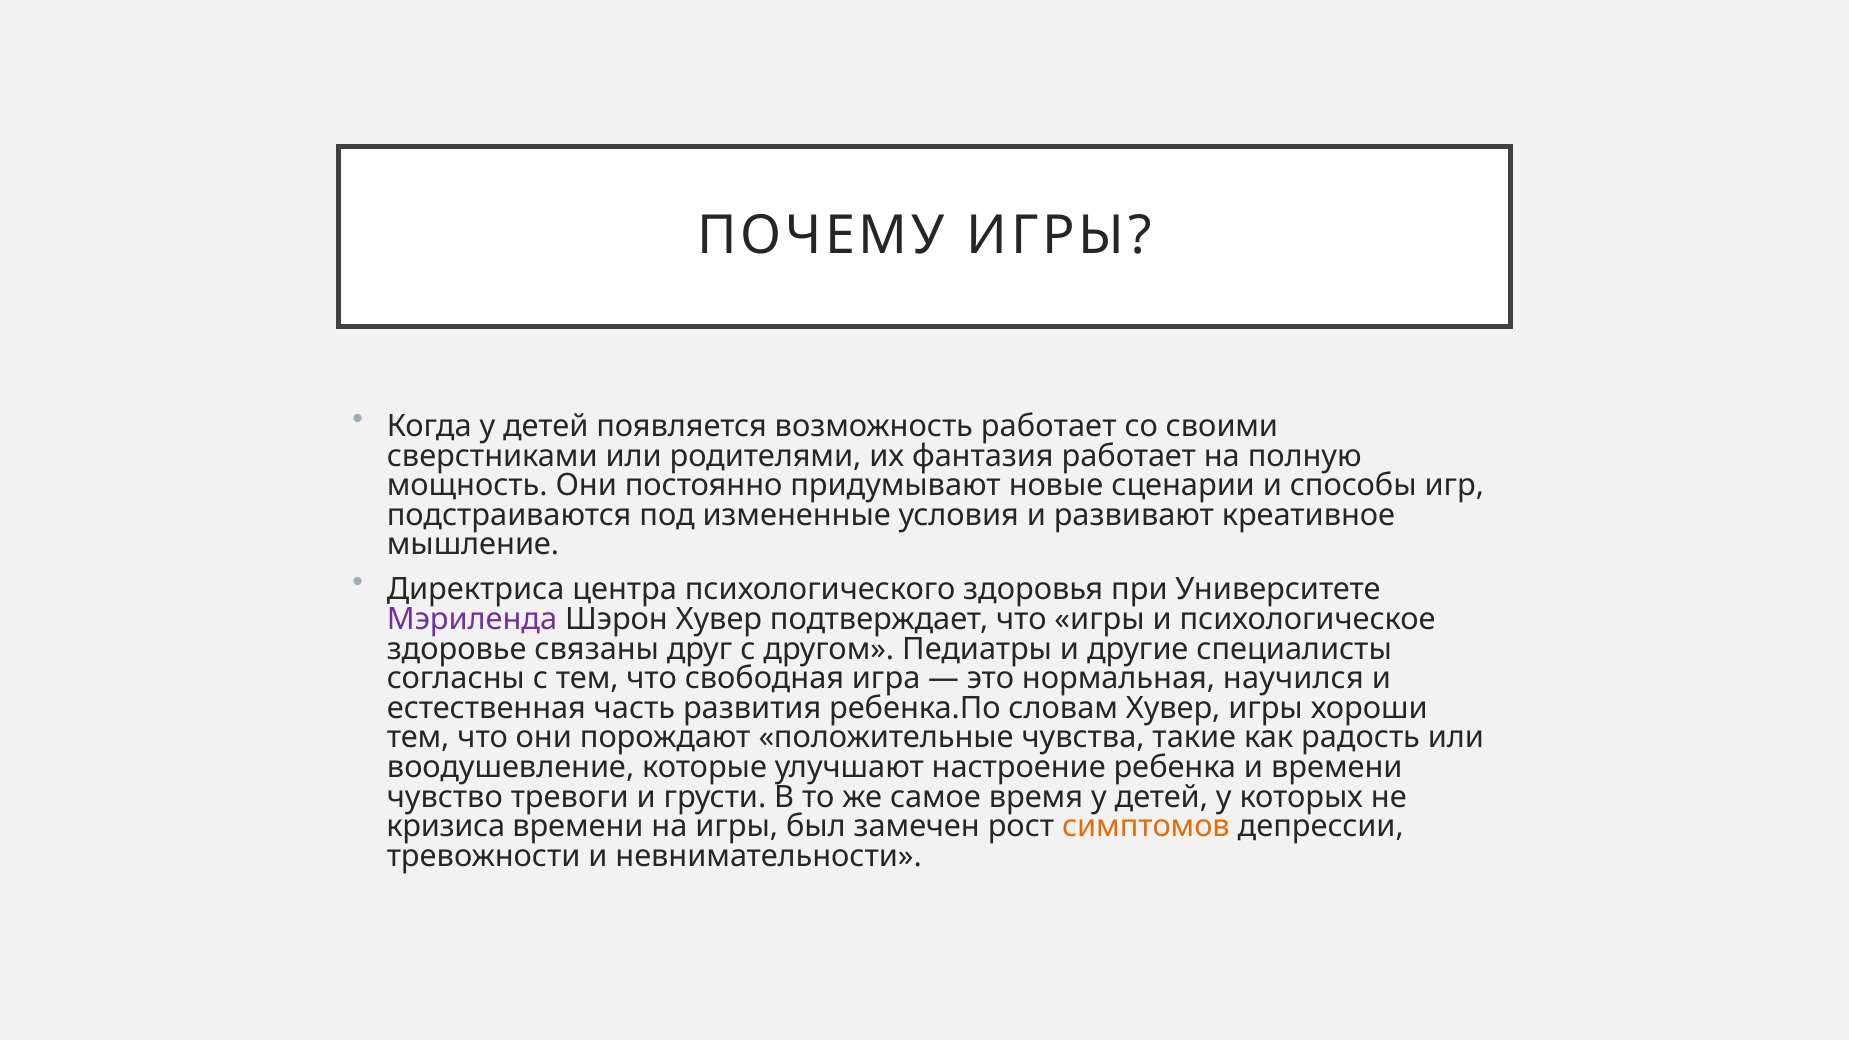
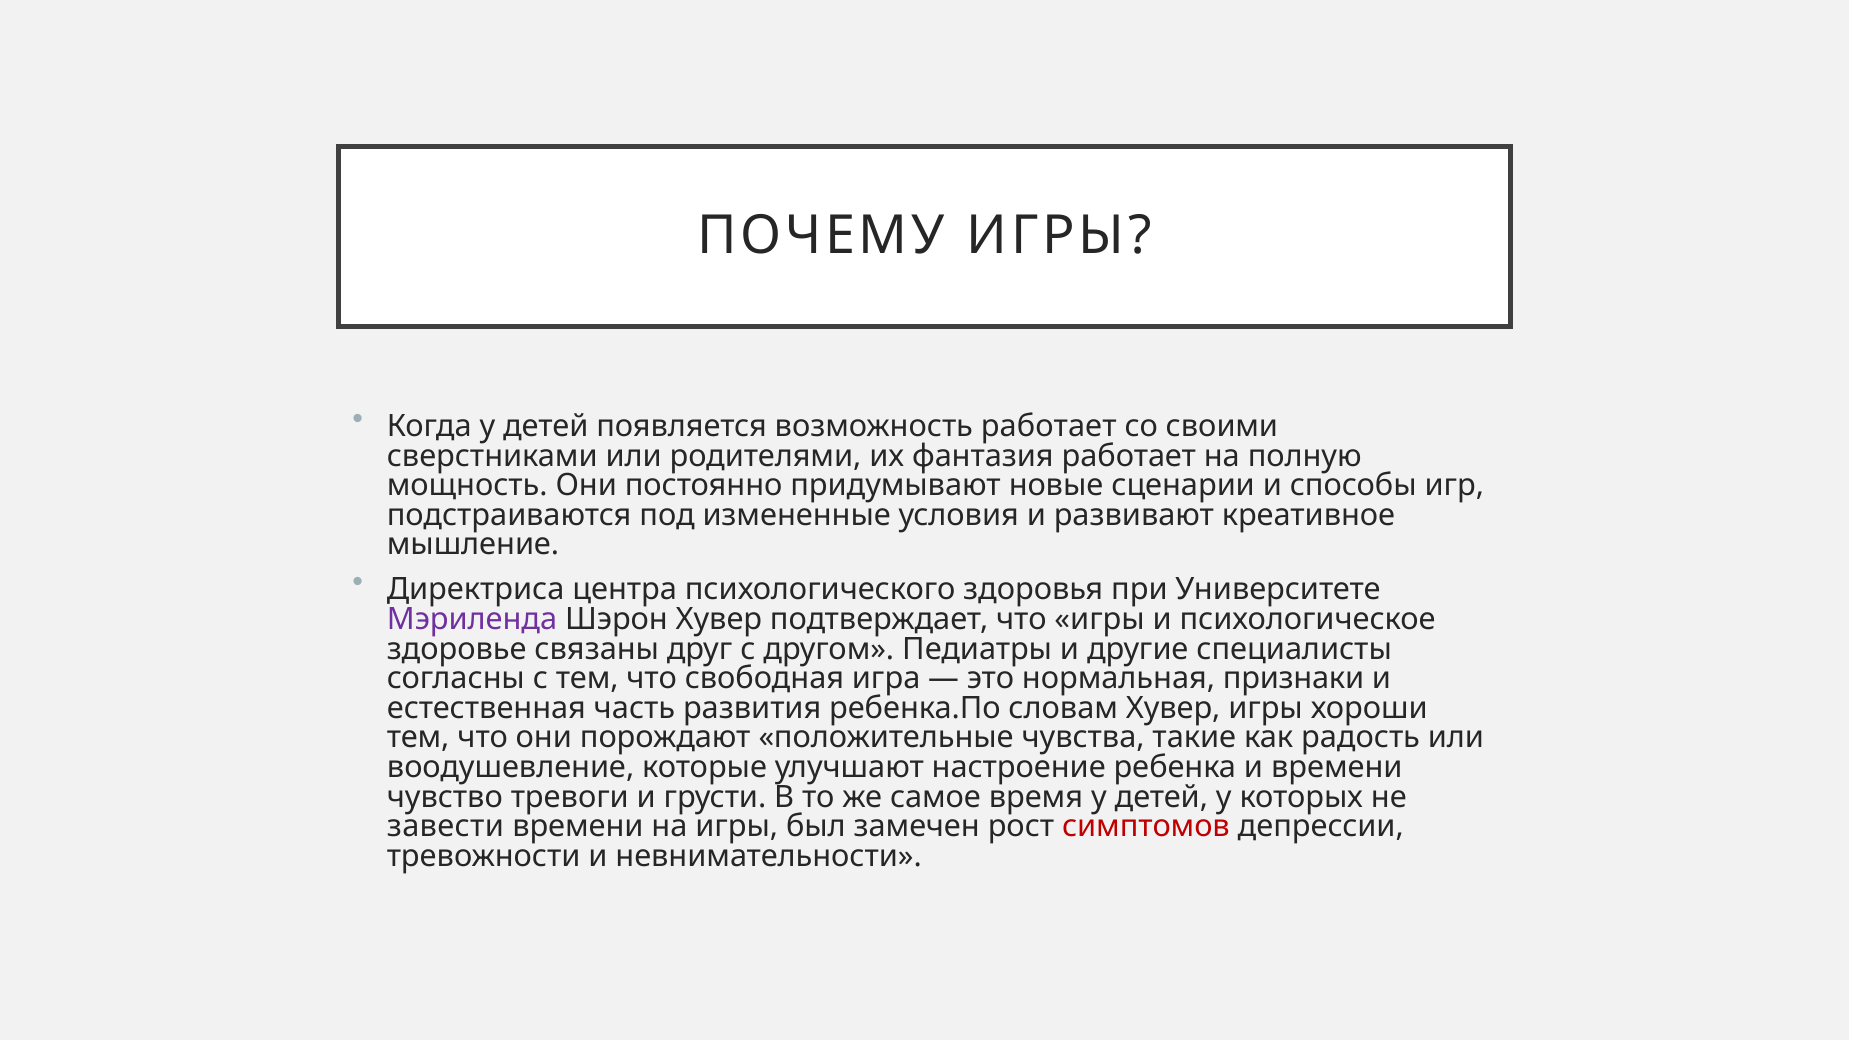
научился: научился -> признаки (1294, 679)
кризиса: кризиса -> завести (445, 827)
симптомов colour: orange -> red (1146, 827)
